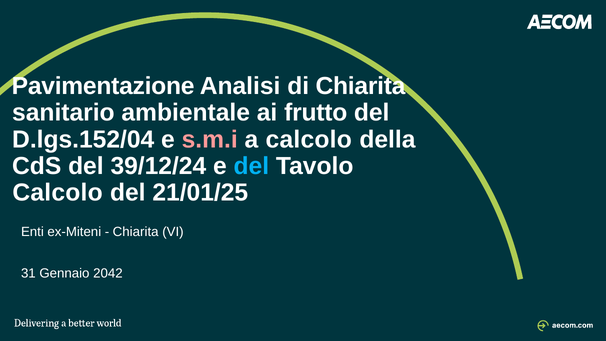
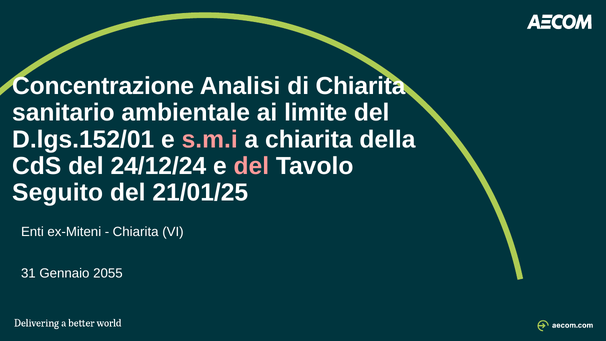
Pavimentazione: Pavimentazione -> Concentrazione (103, 86)
frutto: frutto -> limite (316, 113)
D.lgs.152/04: D.lgs.152/04 -> D.lgs.152/01 (83, 139)
a calcolo: calcolo -> chiarita (309, 139)
39/12/24: 39/12/24 -> 24/12/24 (158, 166)
del colour: light blue -> pink (251, 166)
Calcolo: Calcolo -> Seguito (58, 193)
2042: 2042 -> 2055 (108, 273)
